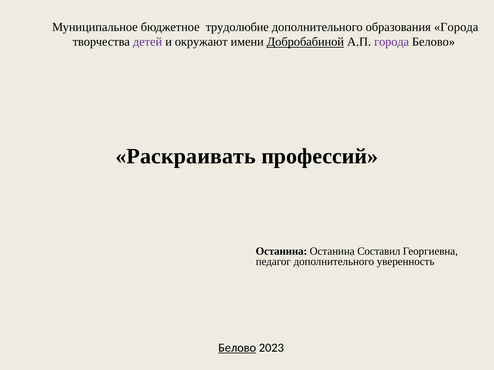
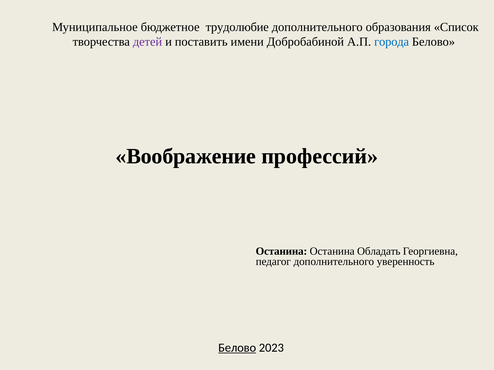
образования Города: Города -> Список (456, 27)
окружают: окружают -> поставить (201, 42)
Добробабиной underline: present -> none (305, 42)
города colour: purple -> blue (392, 42)
Раскраивать: Раскраивать -> Воображение (186, 156)
Составил: Составил -> Обладать (379, 252)
